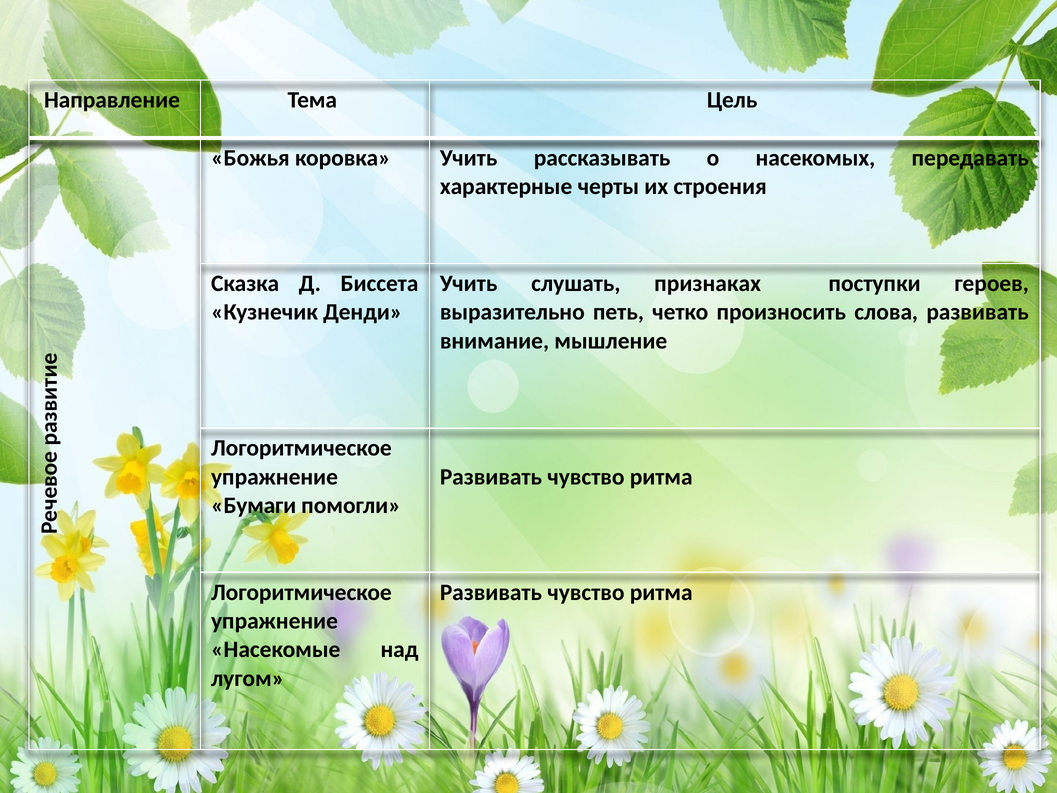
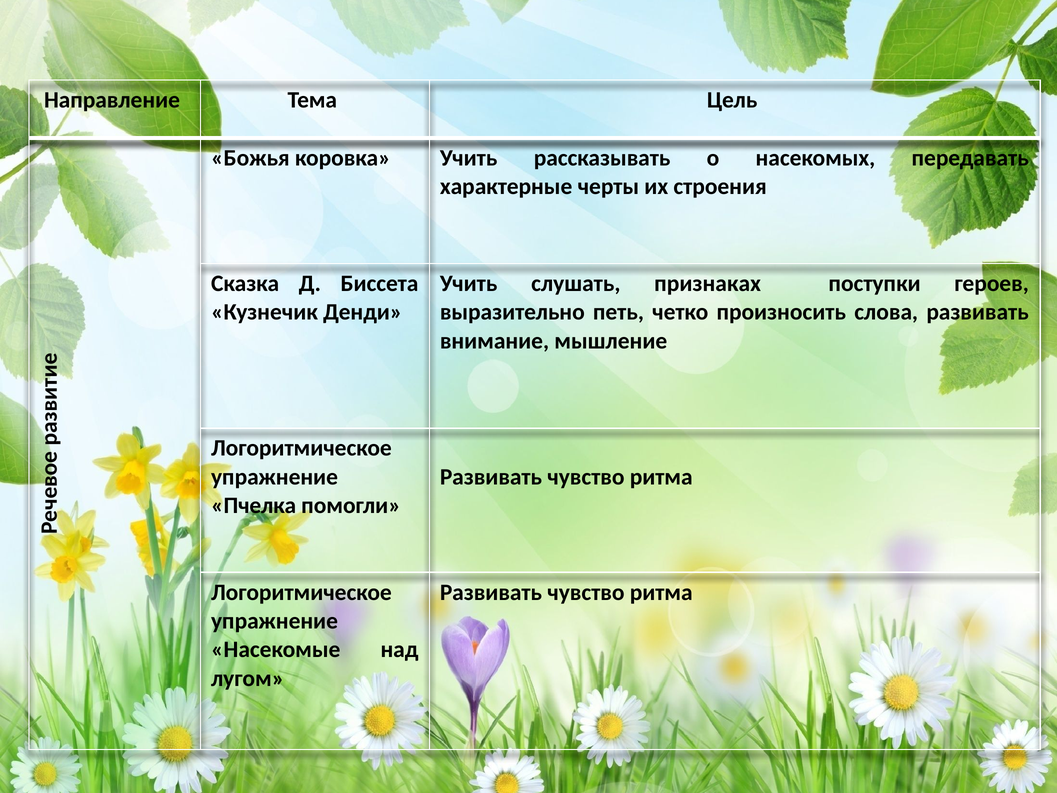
Бумаги: Бумаги -> Пчелка (254, 505)
